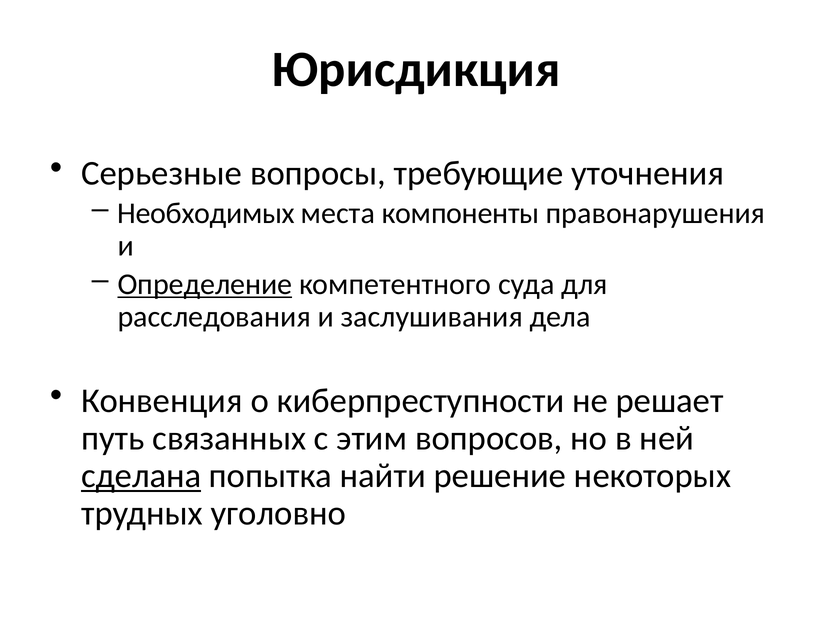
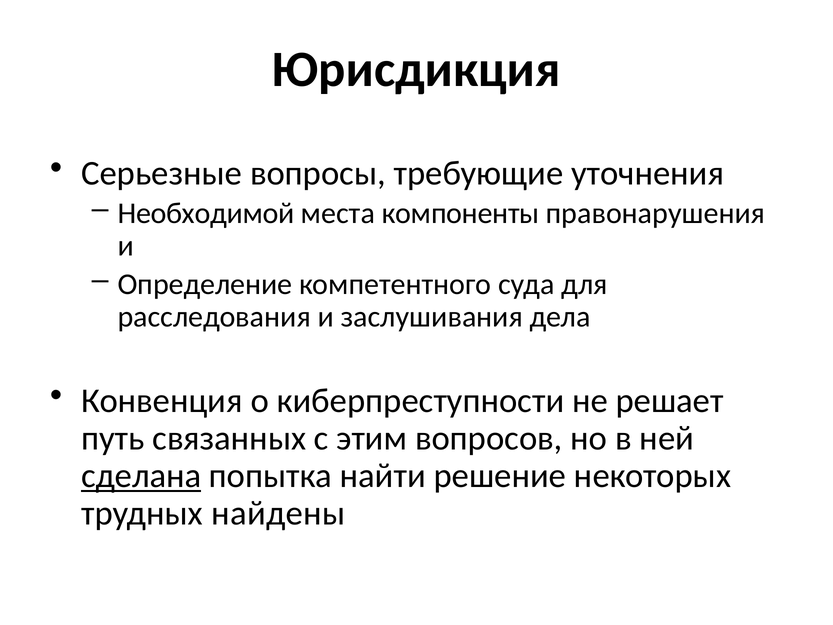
Необходимых: Необходимых -> Необходимой (206, 213)
Определение underline: present -> none (205, 284)
уголовно: уголовно -> найдены (278, 513)
